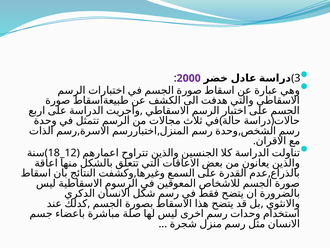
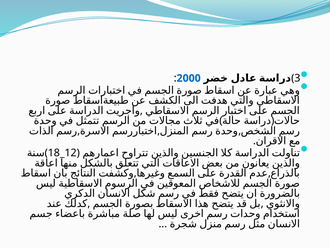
2000 colour: purple -> blue (189, 78)
